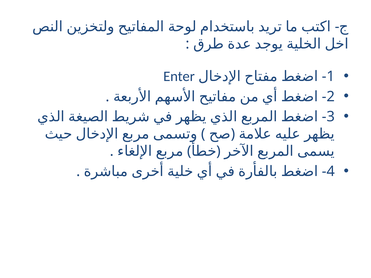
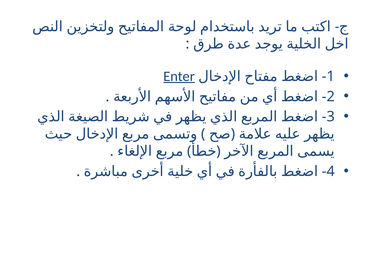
Enter underline: none -> present (179, 76)
